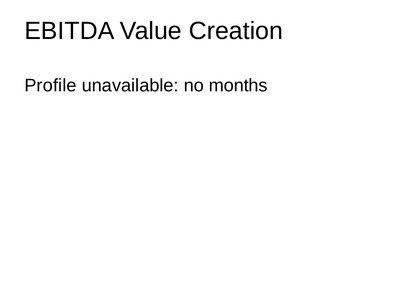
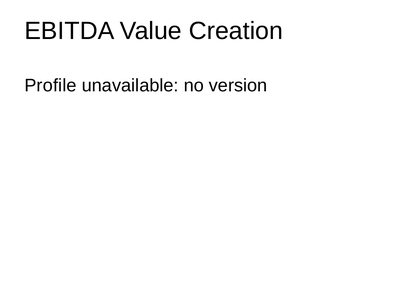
months: months -> version (238, 86)
